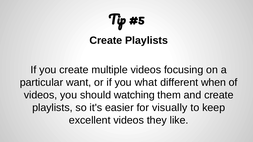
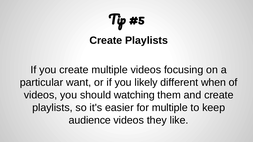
what: what -> likely (146, 83)
for visually: visually -> multiple (170, 108)
excellent: excellent -> audience (90, 121)
